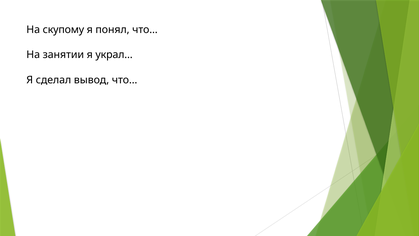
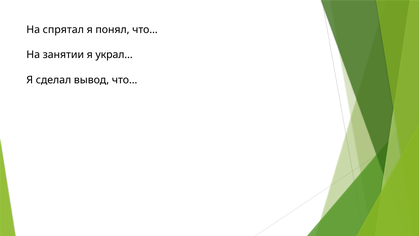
скупому: скупому -> спрятал (63, 30)
